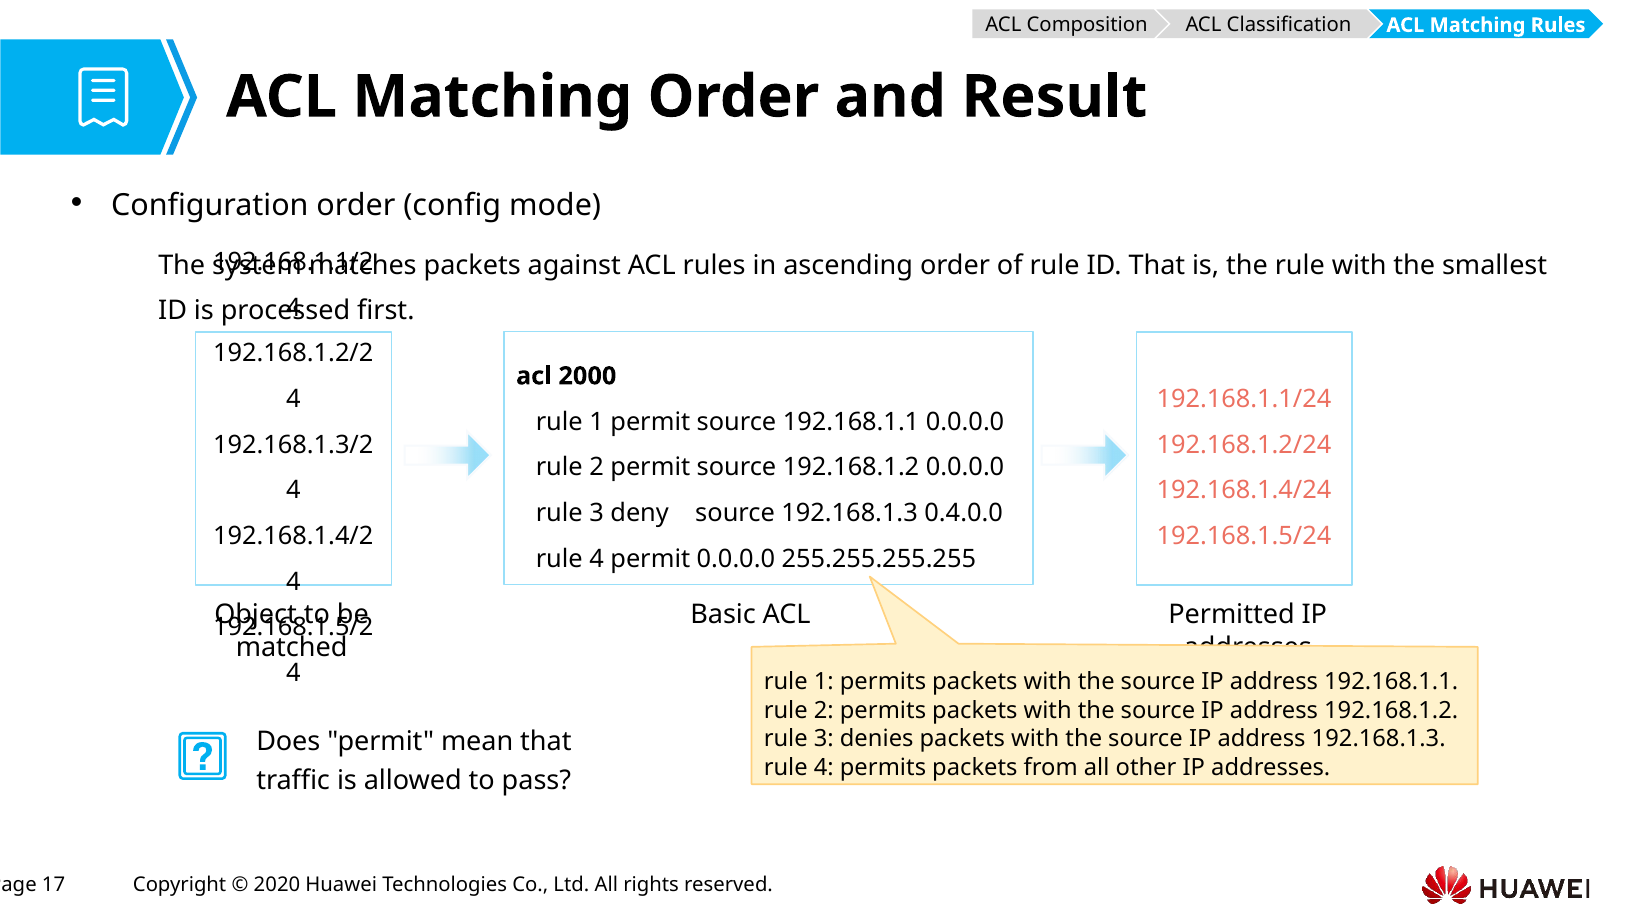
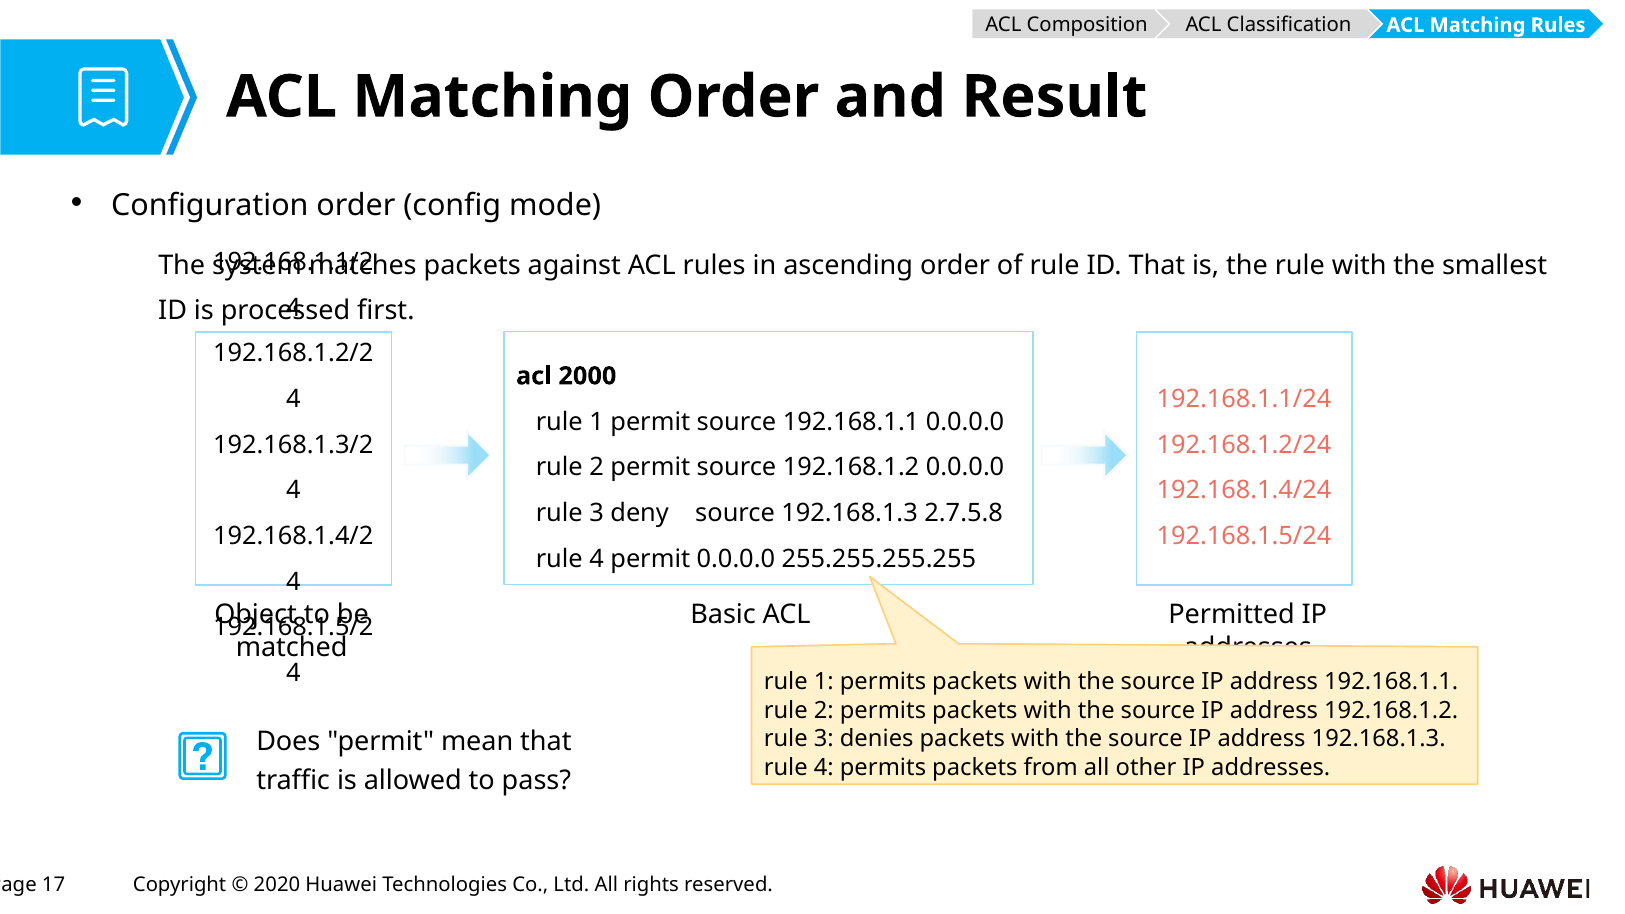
0.4.0.0: 0.4.0.0 -> 2.7.5.8 (964, 513)
